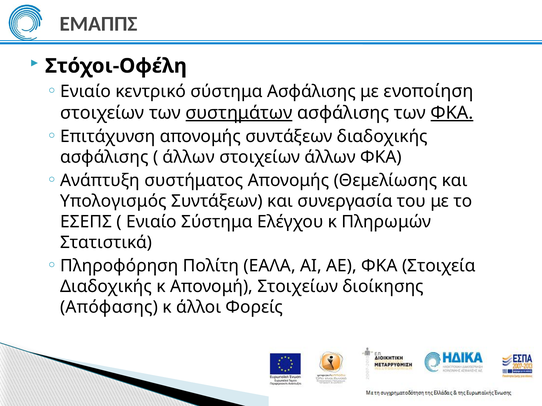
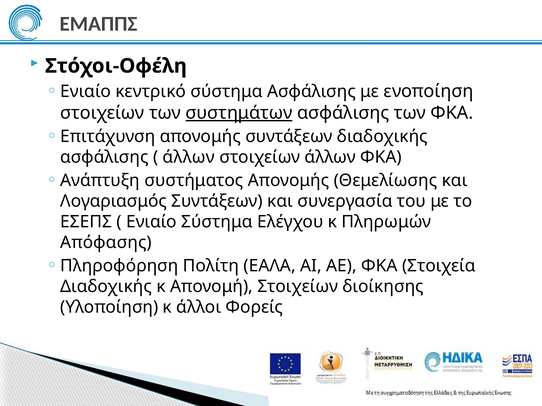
ΦΚΑ underline: present -> none (452, 113)
Υπολογισμός: Υπολογισμός -> Λογαριασμός (114, 201)
Στατιστικά: Στατιστικά -> Απόφασης (106, 243)
Απόφασης: Απόφασης -> Υλοποίηση (109, 308)
